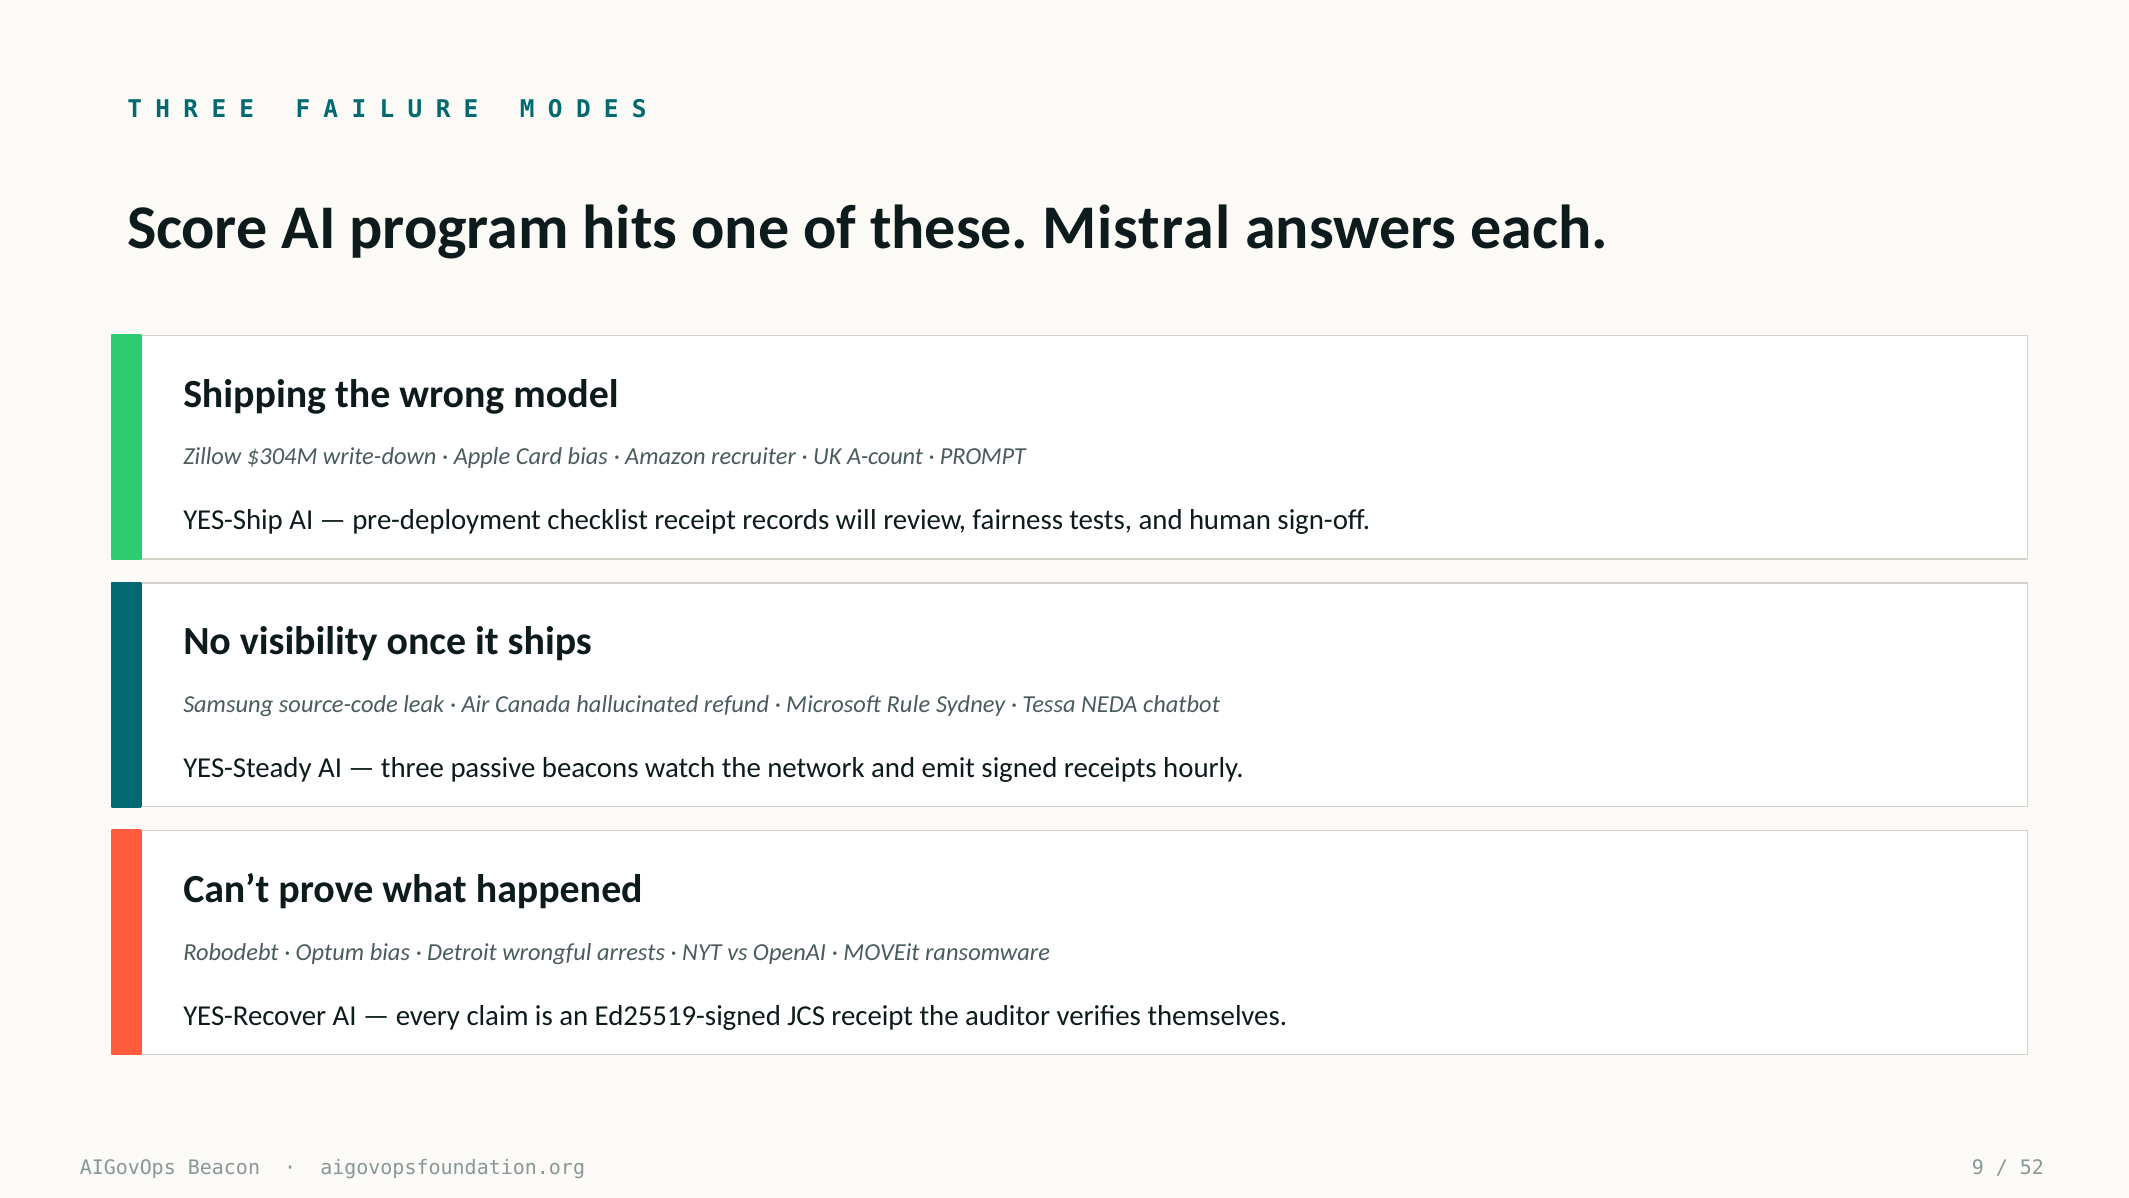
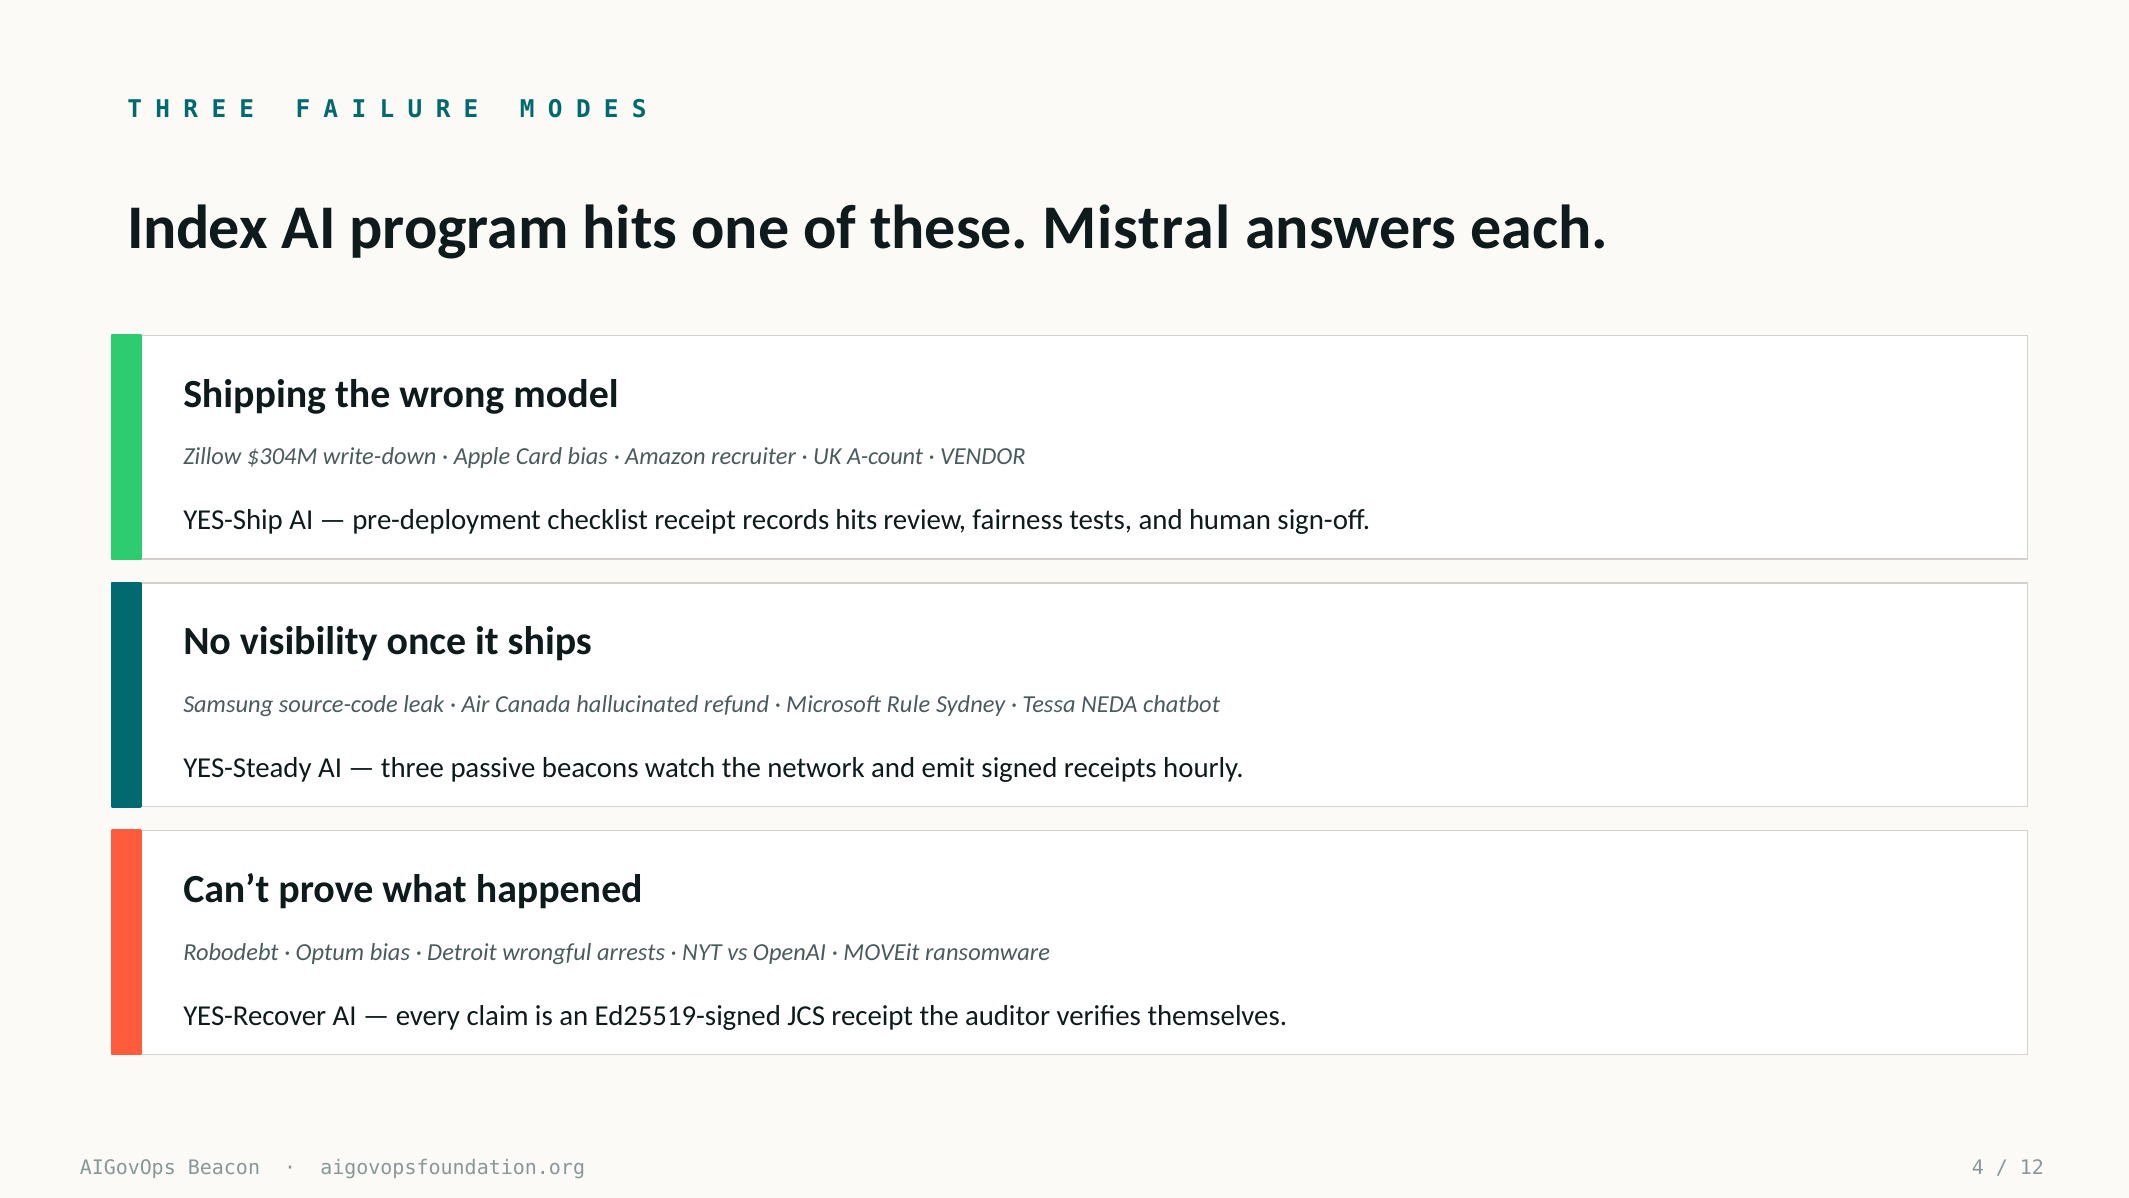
Score: Score -> Index (198, 228)
PROMPT: PROMPT -> VENDOR (983, 457)
records will: will -> hits (856, 520)
9: 9 -> 4 (1978, 1168)
52: 52 -> 12 (2032, 1168)
